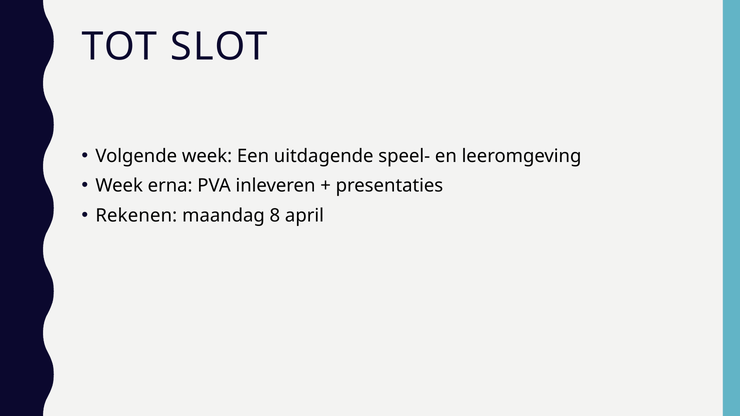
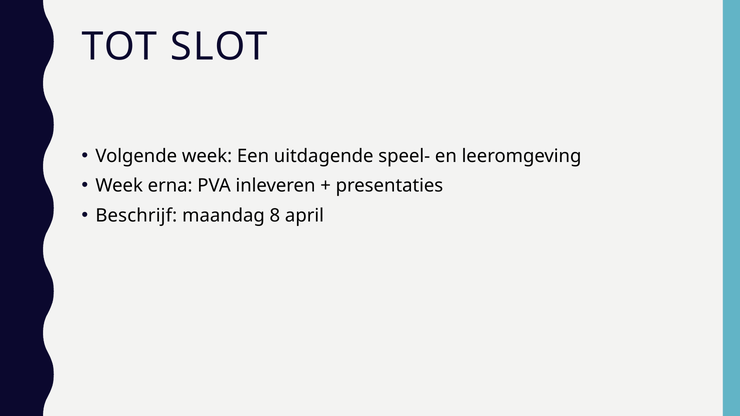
Rekenen: Rekenen -> Beschrijf (136, 216)
